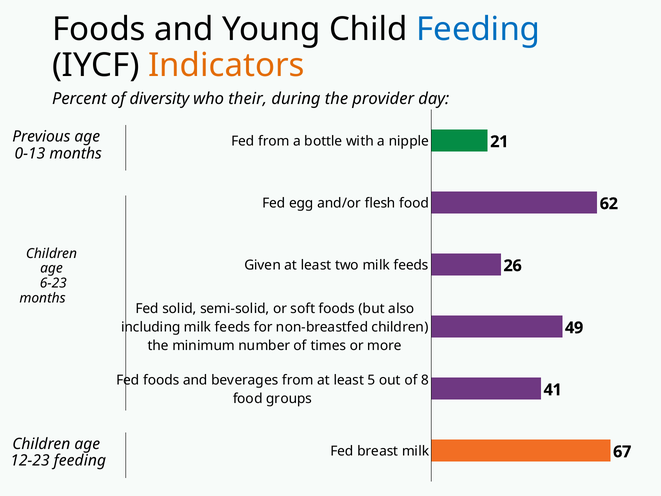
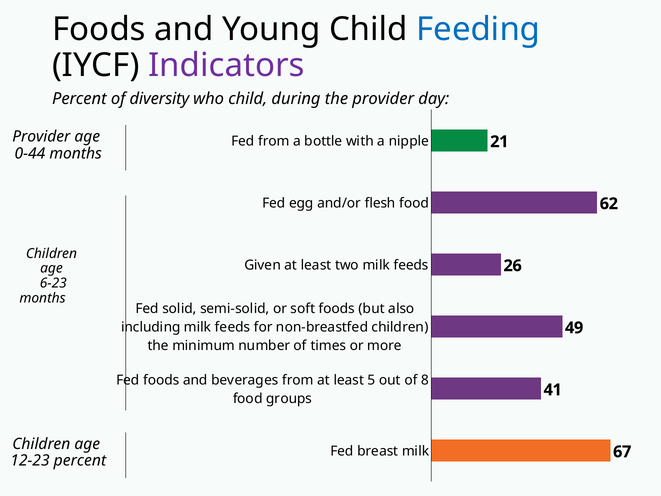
Indicators colour: orange -> purple (226, 65)
who their: their -> child (248, 99)
Previous: Previous -> Provider (41, 137)
0-13: 0-13 -> 0-44 (30, 154)
12-23 feeding: feeding -> percent (80, 461)
